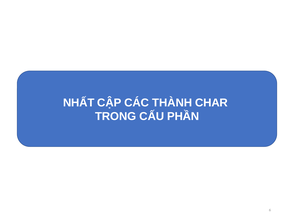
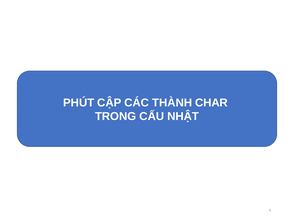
NHẤT: NHẤT -> PHÚT (79, 103)
PHẦN: PHẦN -> NHẬT (183, 117)
